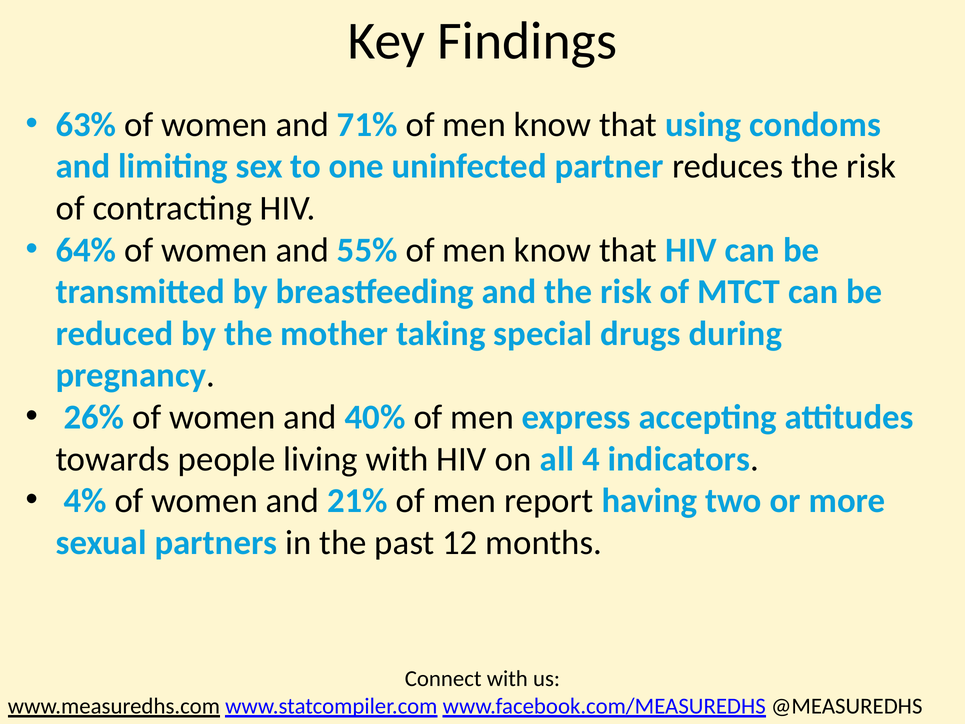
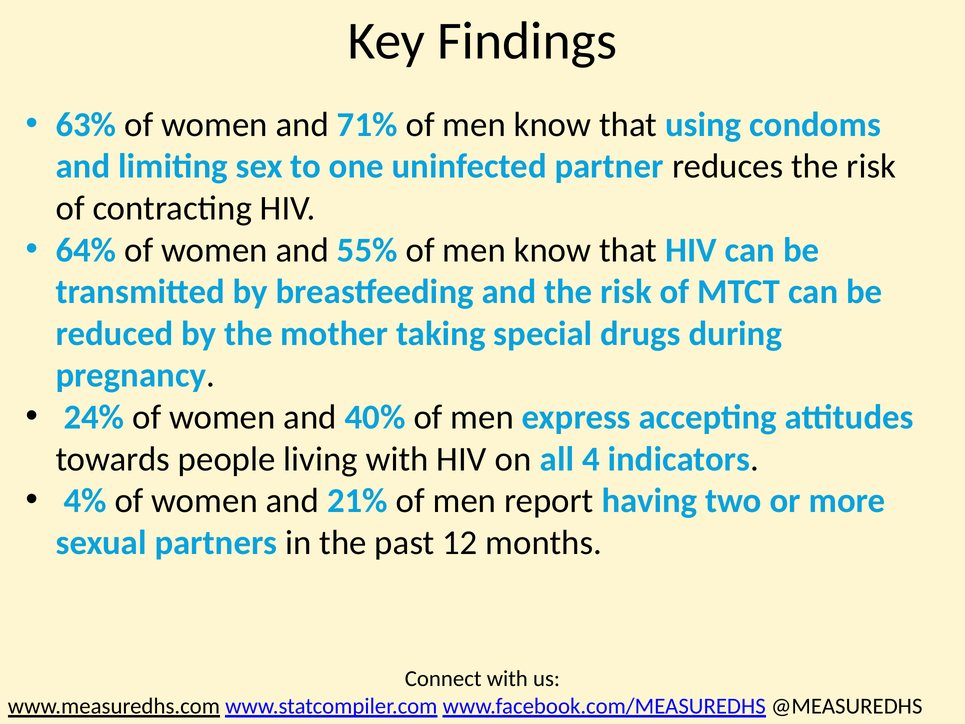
26%: 26% -> 24% (94, 417)
